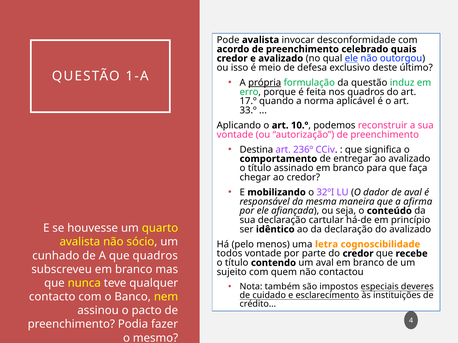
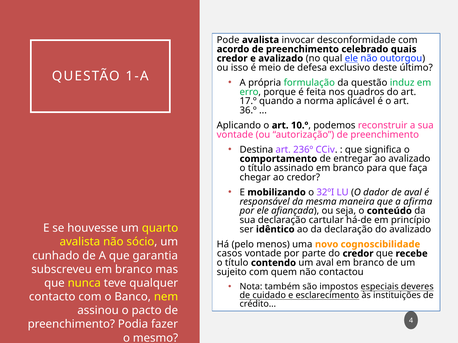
própria underline: present -> none (265, 83)
33.º: 33.º -> 36.º (248, 111)
letra: letra -> novo (327, 245)
todos: todos -> casos (230, 254)
que quadros: quadros -> garantia (155, 256)
